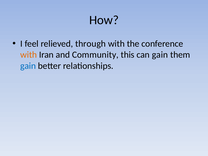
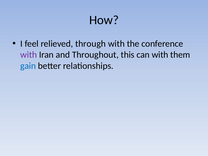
with colour: orange -> purple (29, 55)
Community: Community -> Throughout (95, 55)
can gain: gain -> with (160, 55)
